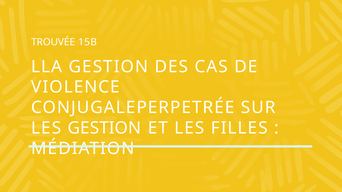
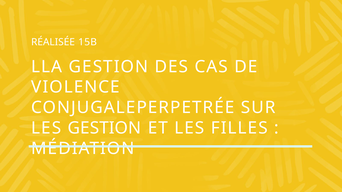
TROUVÉE: TROUVÉE -> RÉALISÉE (53, 42)
